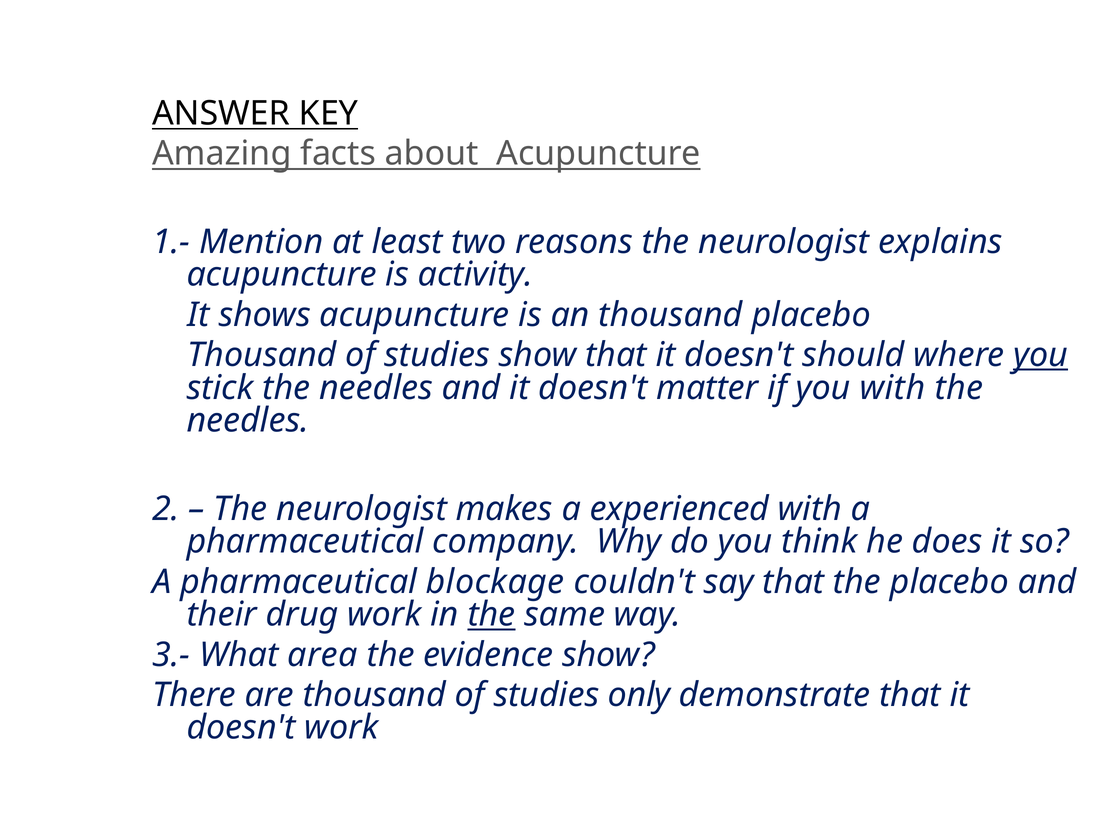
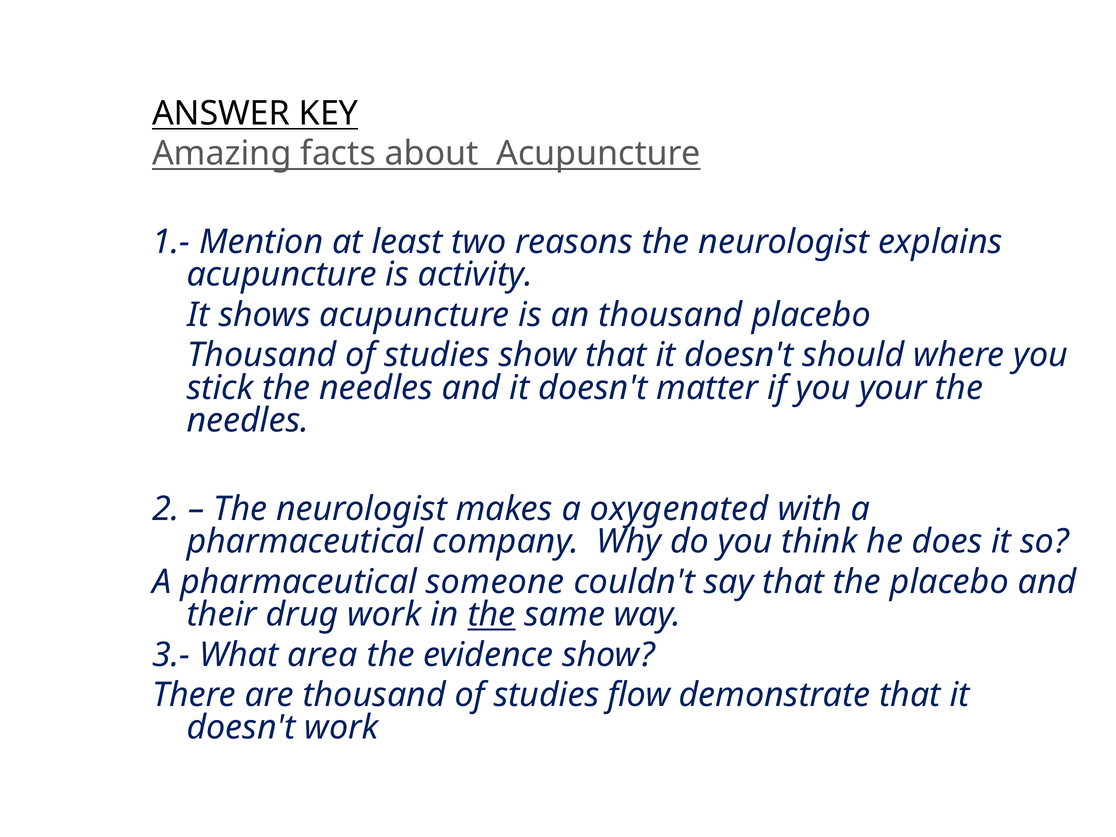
you underline: present -> none (1041, 355)
you with: with -> your (893, 388)
experienced: experienced -> oxygenated (679, 509)
blockage: blockage -> someone (495, 582)
only: only -> flow (639, 695)
